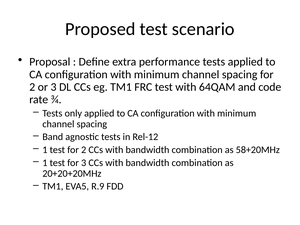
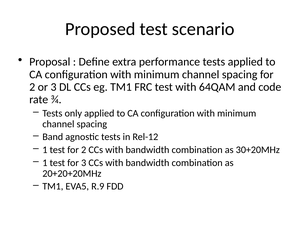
58+20MHz: 58+20MHz -> 30+20MHz (258, 150)
